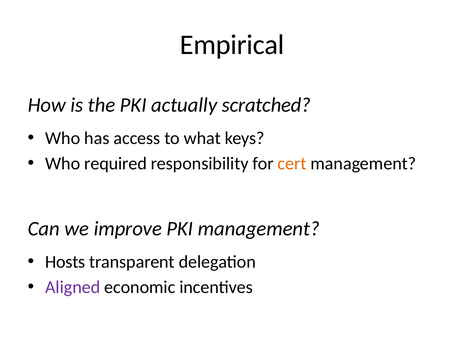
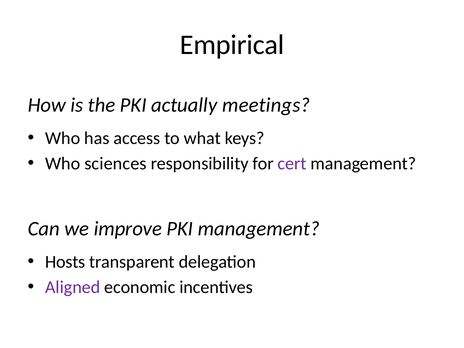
scratched: scratched -> meetings (266, 105)
required: required -> sciences (115, 163)
cert colour: orange -> purple (292, 163)
